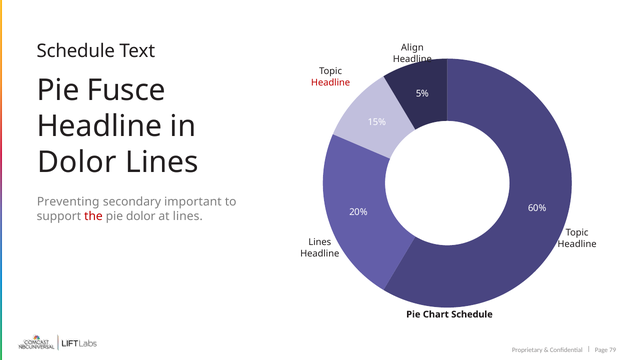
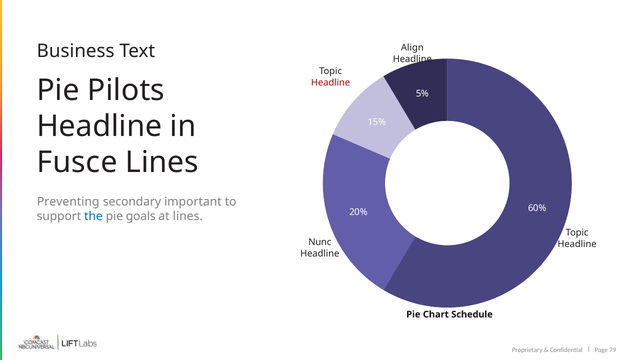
Schedule: Schedule -> Business (76, 51)
Fusce: Fusce -> Pilots (126, 90)
Dolor: Dolor -> Fusce (77, 162)
the colour: red -> blue (93, 216)
pie dolor: dolor -> goals (141, 216)
Lines: Lines -> Nunc (320, 242)
